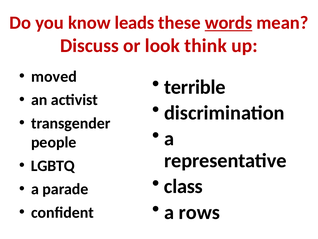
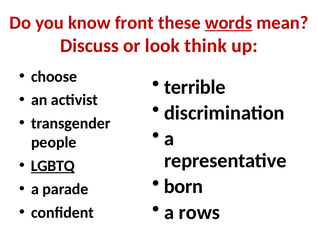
leads: leads -> front (134, 23)
moved: moved -> choose (54, 76)
LGBTQ underline: none -> present (53, 165)
class: class -> born (183, 186)
